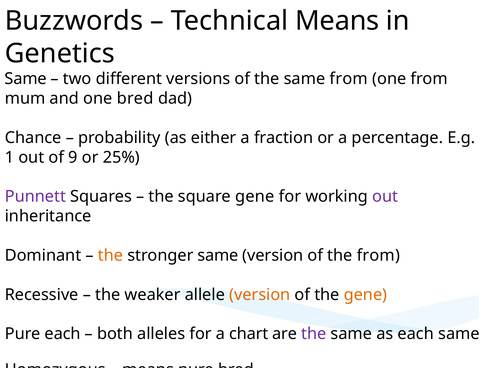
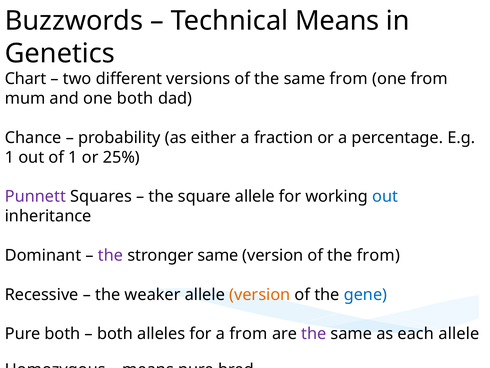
Same: Same -> Chart (26, 79)
one bred: bred -> both (135, 98)
of 9: 9 -> 1 (73, 157)
square gene: gene -> allele (255, 196)
out colour: purple -> blue (385, 196)
the colour: orange -> purple (111, 255)
gene colour: orange -> blue (365, 294)
Pure each: each -> both (63, 333)
a chart: chart -> from (249, 333)
each same: same -> allele (459, 333)
